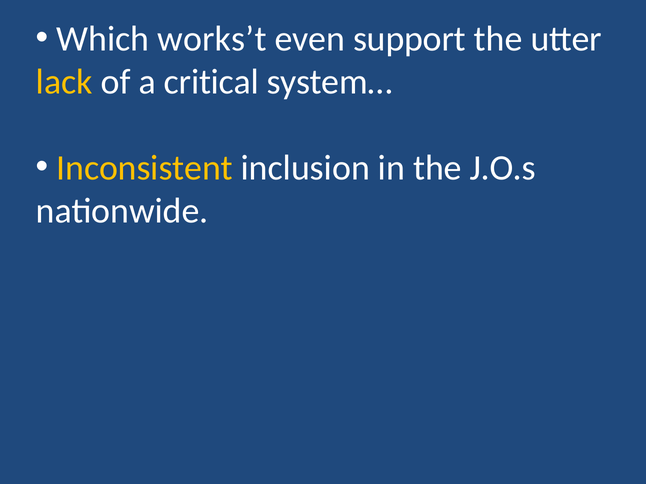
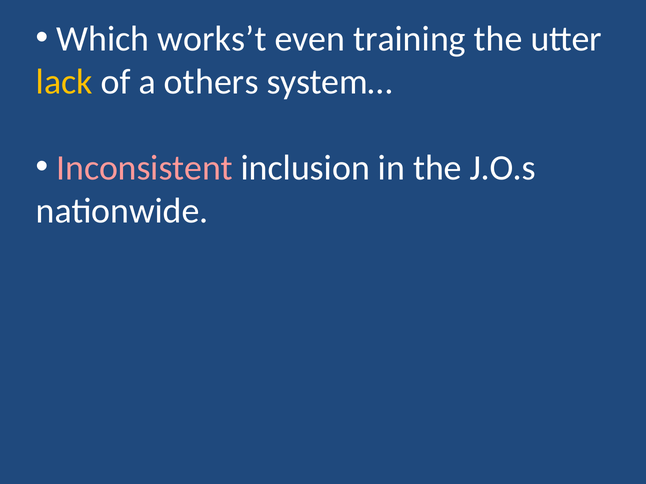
support: support -> training (409, 39)
critical: critical -> others (211, 82)
Inconsistent colour: yellow -> pink (145, 168)
